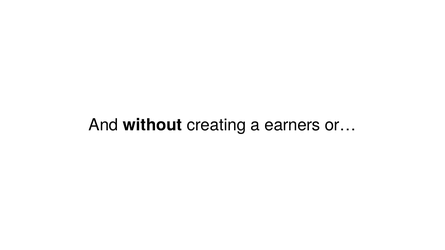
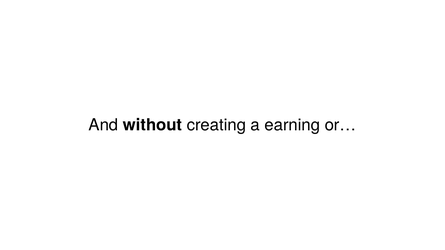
earners: earners -> earning (292, 125)
